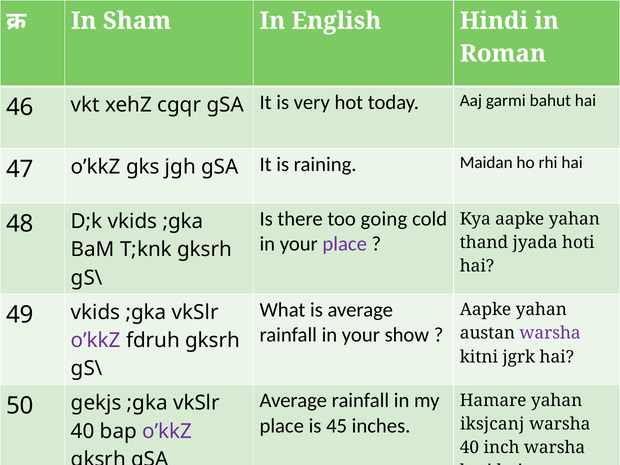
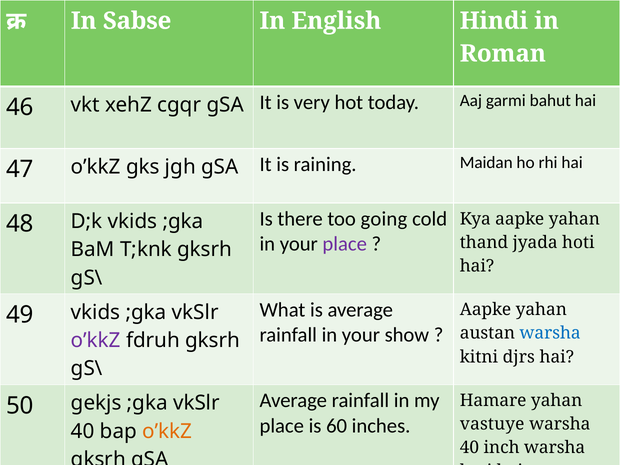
Sham: Sham -> Sabse (137, 21)
warsha colour: purple -> blue (550, 333)
jgrk: jgrk -> djrs (519, 357)
45: 45 -> 60 (337, 426)
iksjcanj: iksjcanj -> vastuye (492, 424)
o’kkZ colour: purple -> orange (167, 431)
